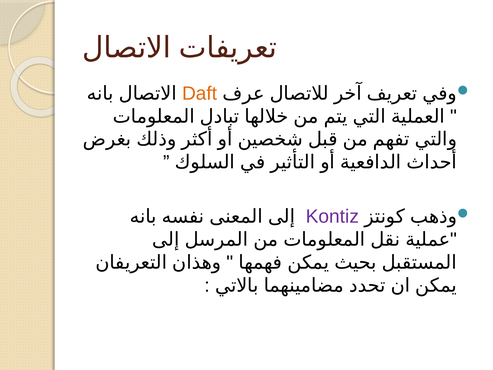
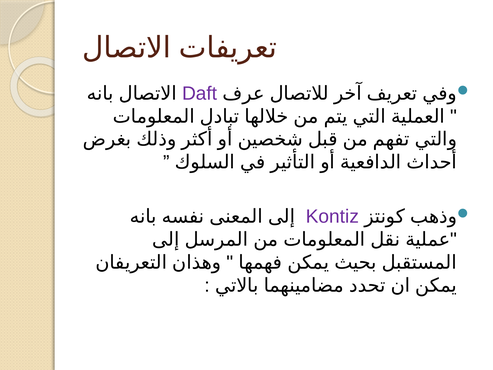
Daft colour: orange -> purple (200, 93)
